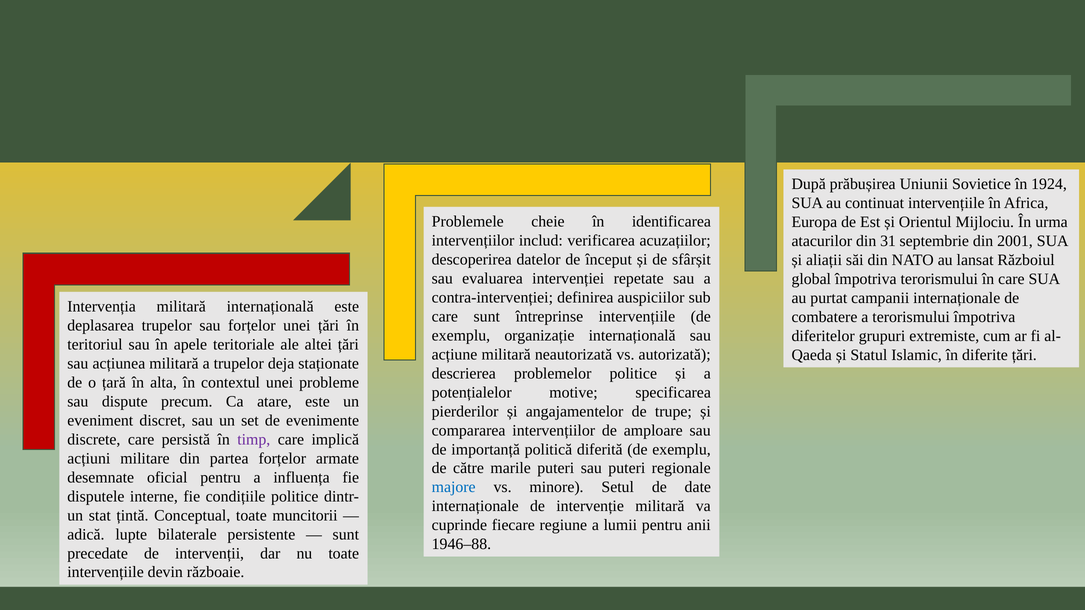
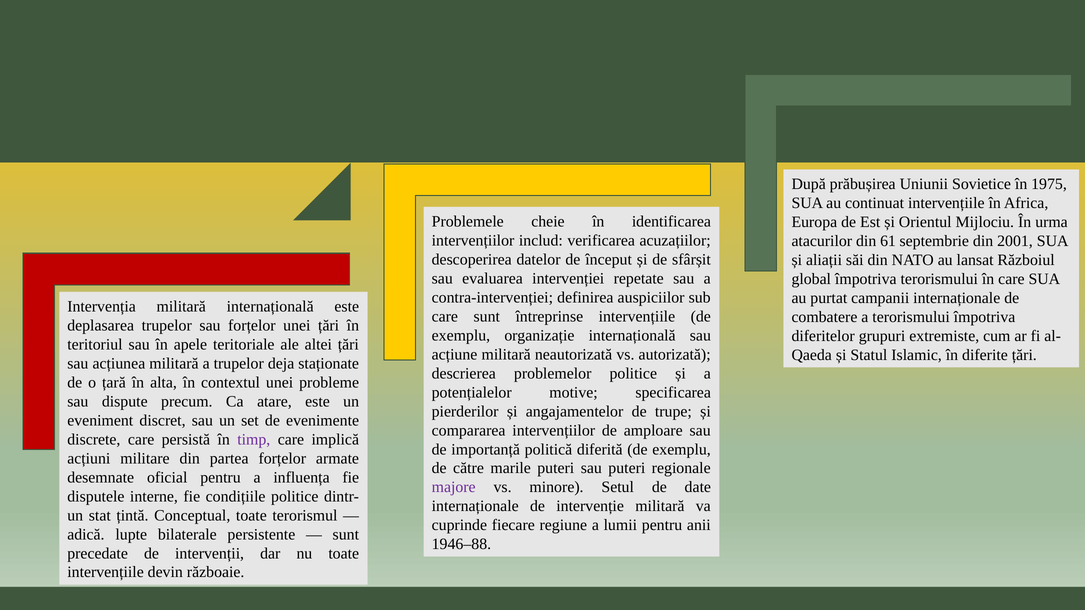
1924: 1924 -> 1975 (1049, 184)
31: 31 -> 61 (888, 241)
majore colour: blue -> purple (454, 488)
muncitorii: muncitorii -> terorismul (305, 516)
